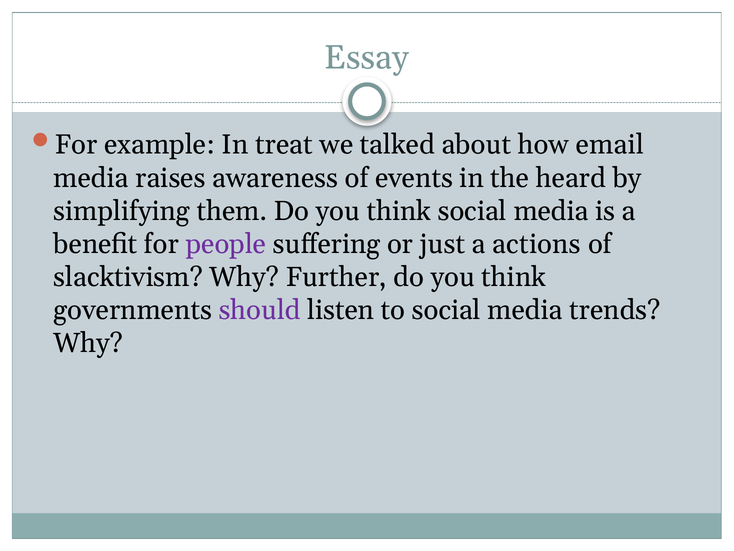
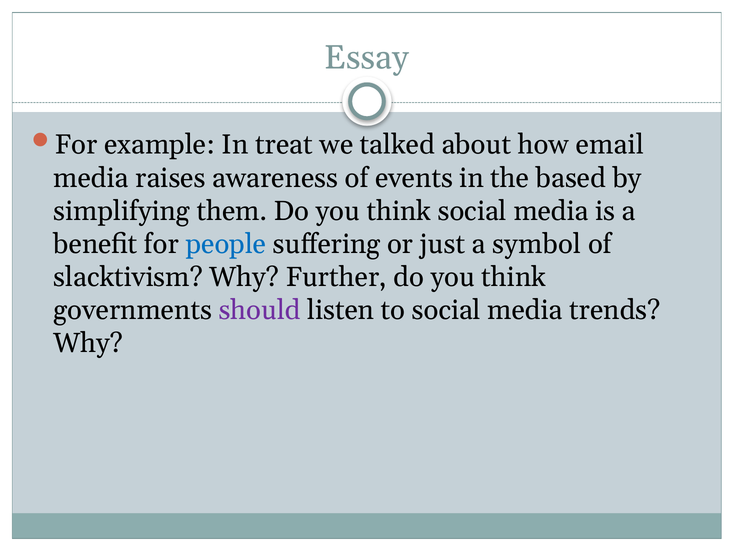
heard: heard -> based (571, 178)
people colour: purple -> blue (226, 244)
actions: actions -> symbol (537, 244)
